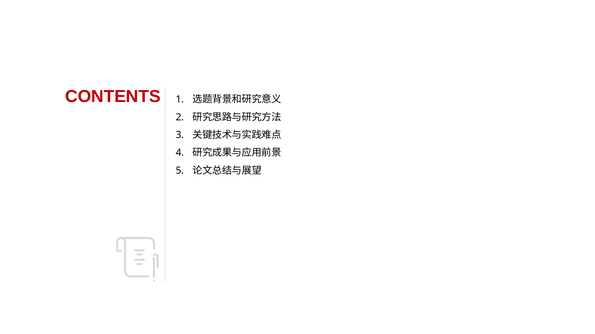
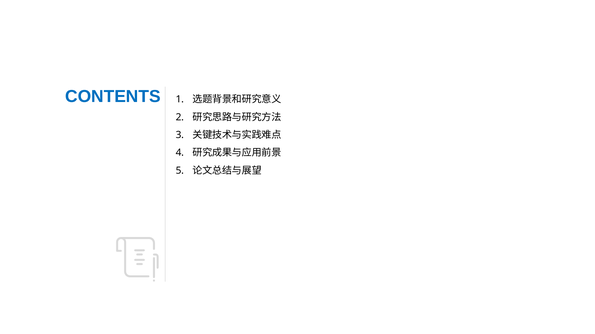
CONTENTS colour: red -> blue (113, 97)
